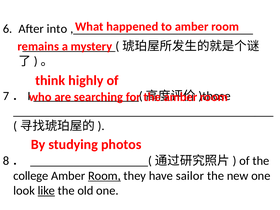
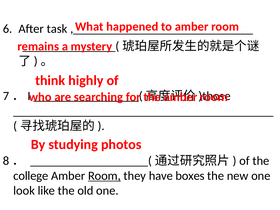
into: into -> task (57, 29)
sailor: sailor -> boxes (190, 176)
like underline: present -> none (46, 191)
